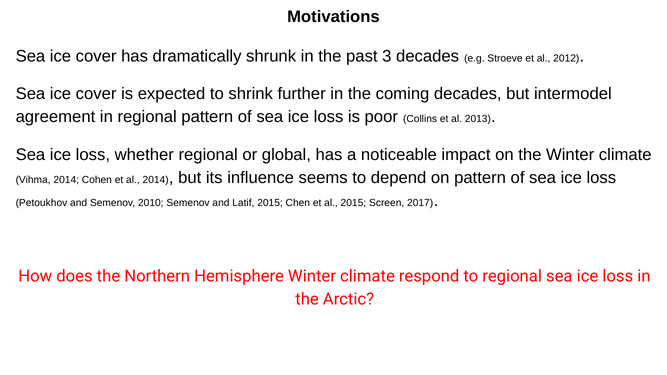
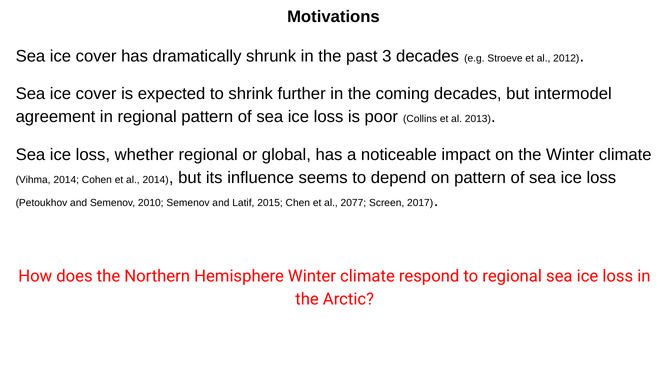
al 2015: 2015 -> 2077 (353, 203)
